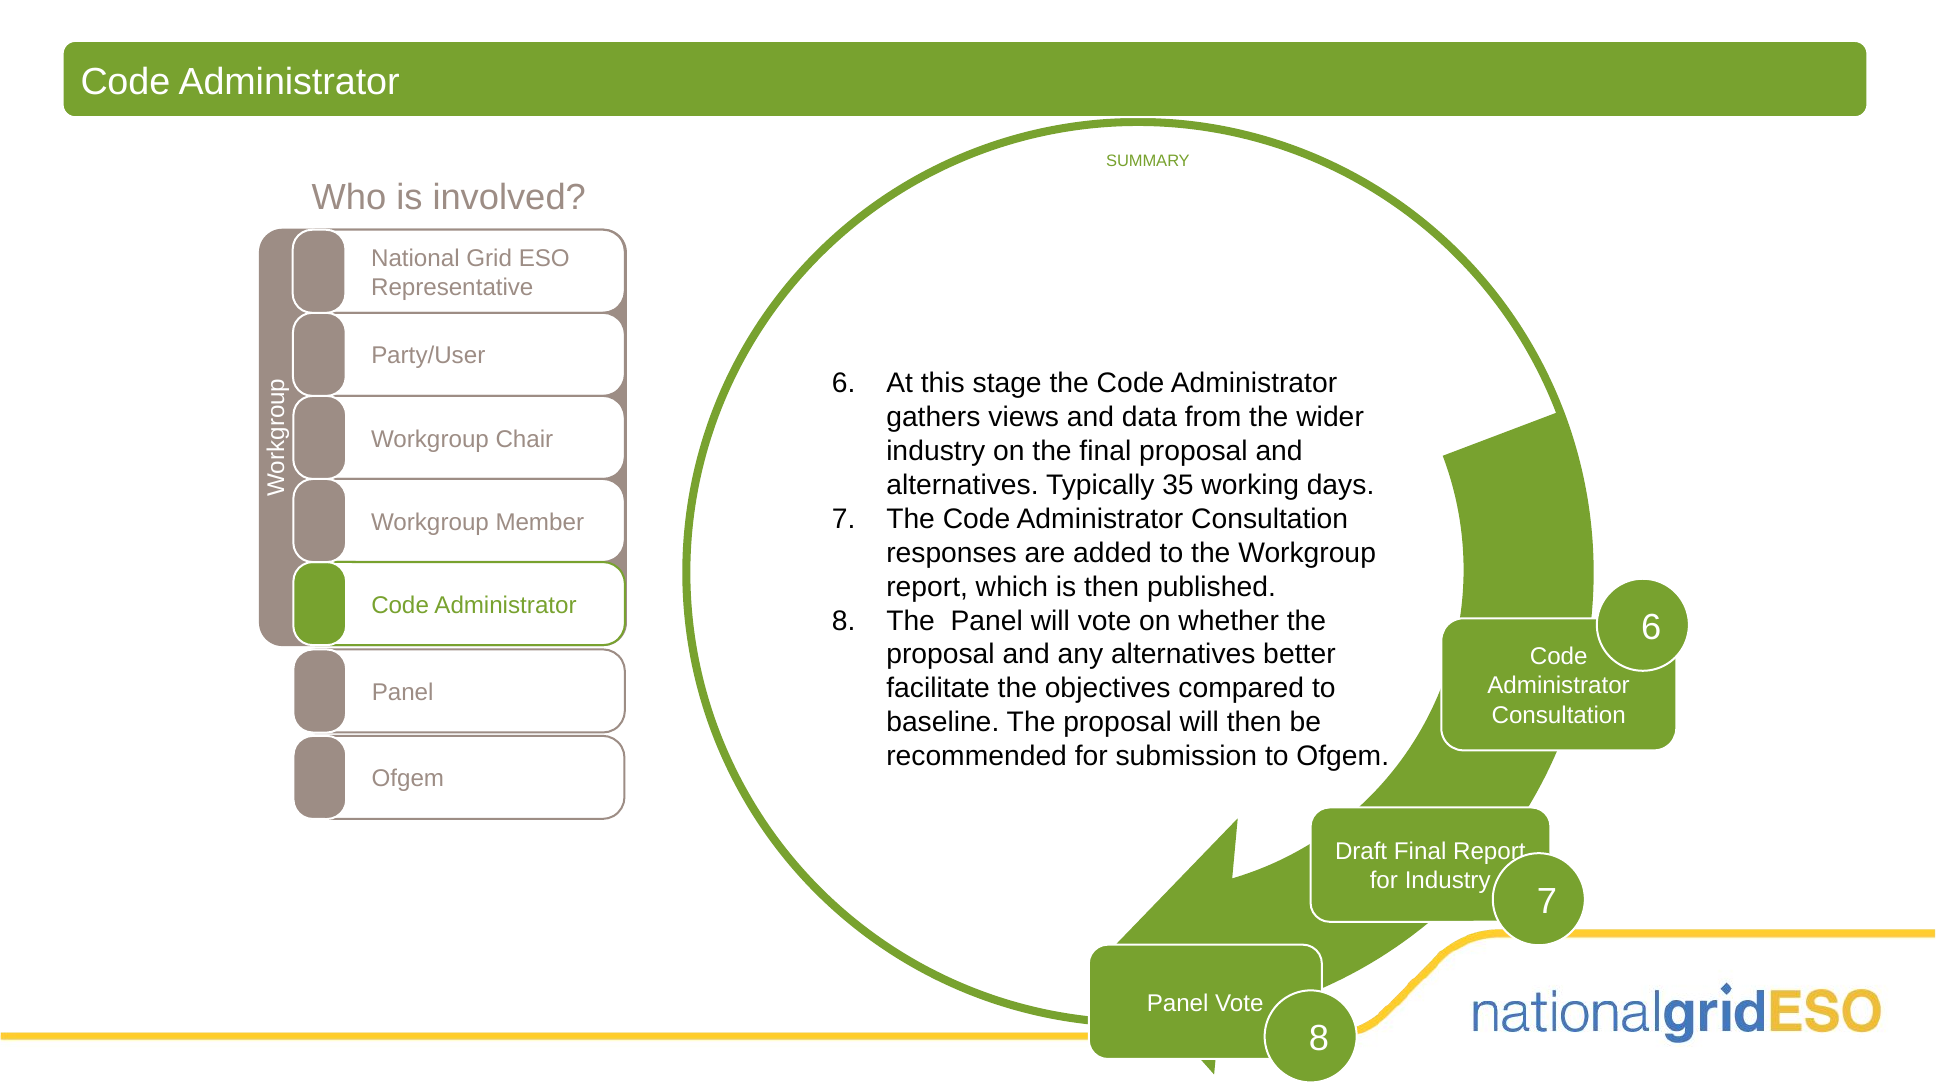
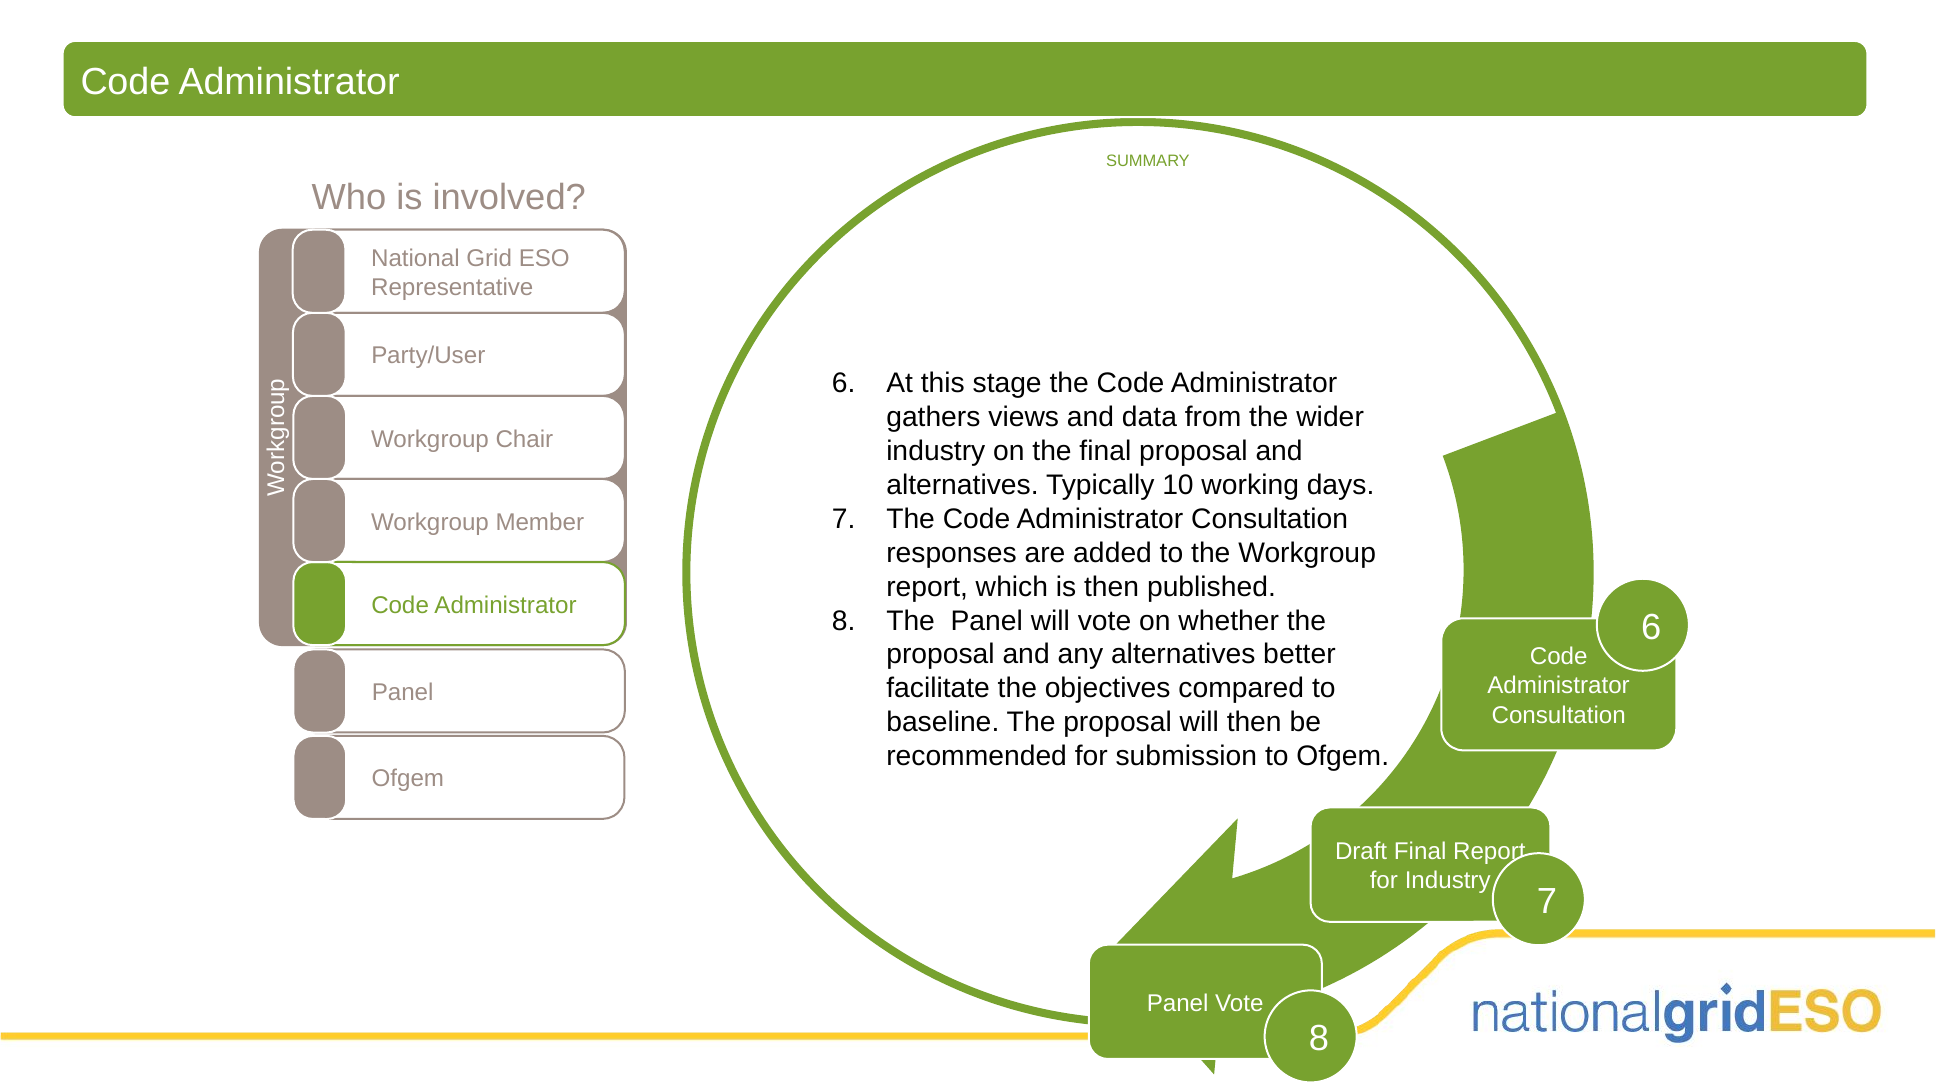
35: 35 -> 10 (1178, 485)
